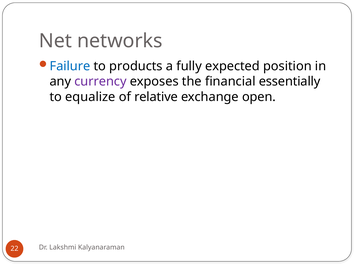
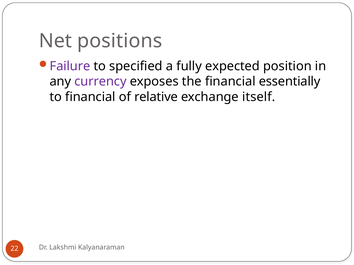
networks: networks -> positions (120, 41)
Failure colour: blue -> purple (70, 66)
products: products -> specified (136, 66)
to equalize: equalize -> financial (90, 97)
open: open -> itself (259, 97)
